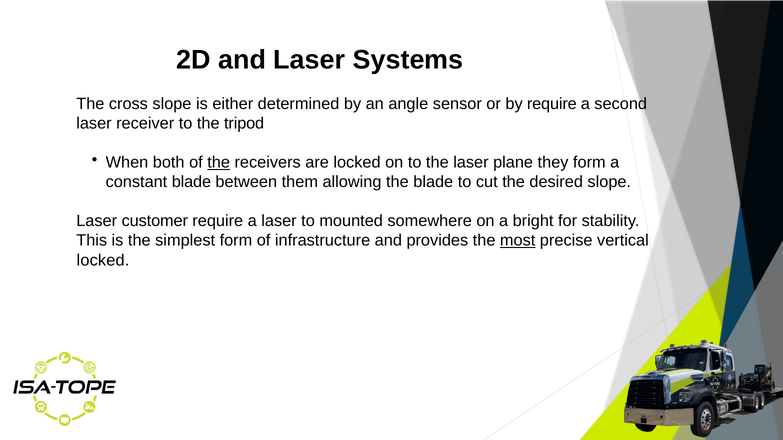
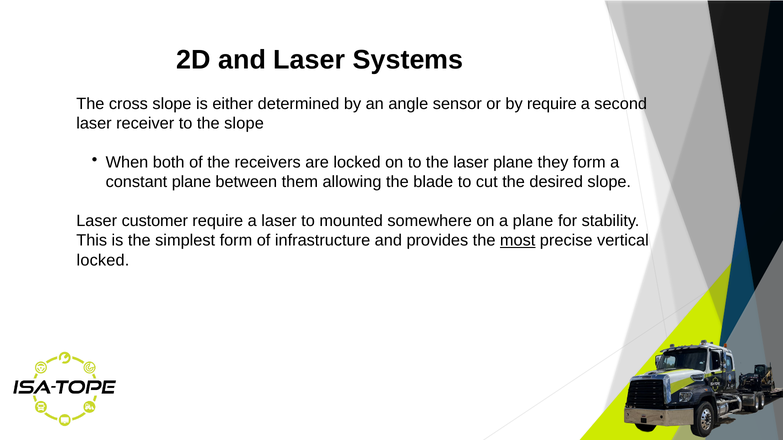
the tripod: tripod -> slope (244, 123)
the underline: present -> none (219, 163)
constant blade: blade -> plane (191, 182)
a bright: bright -> plane (533, 221)
